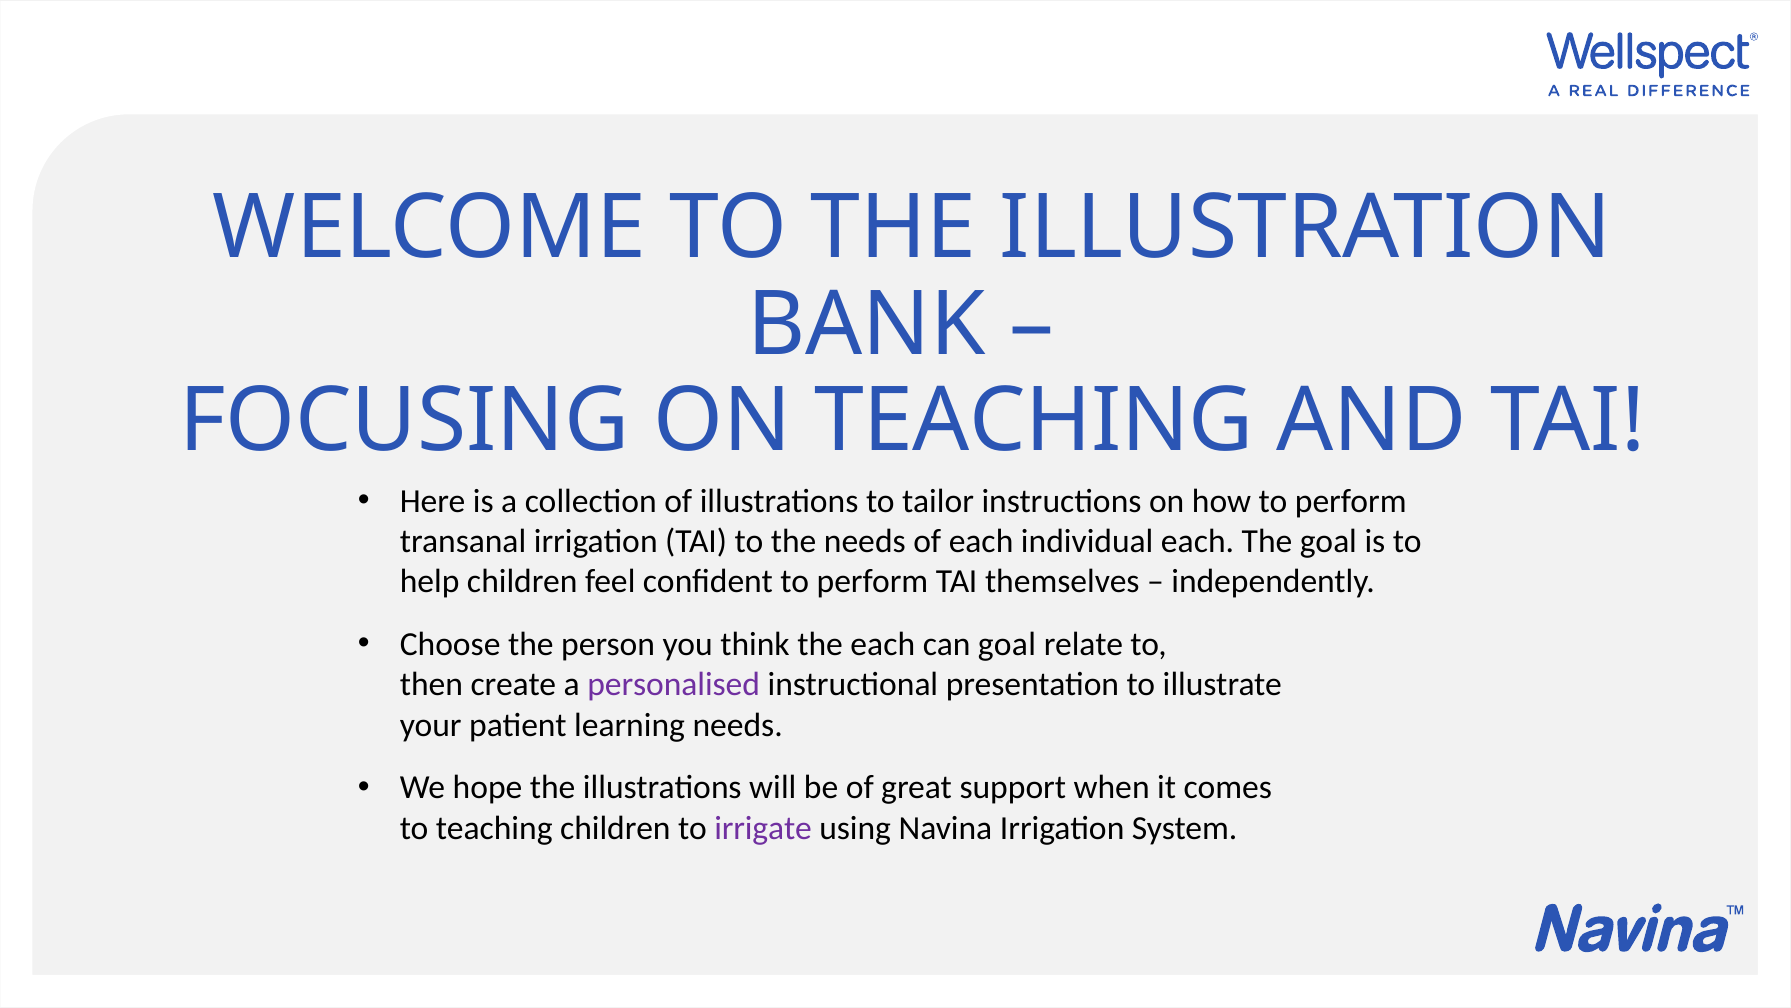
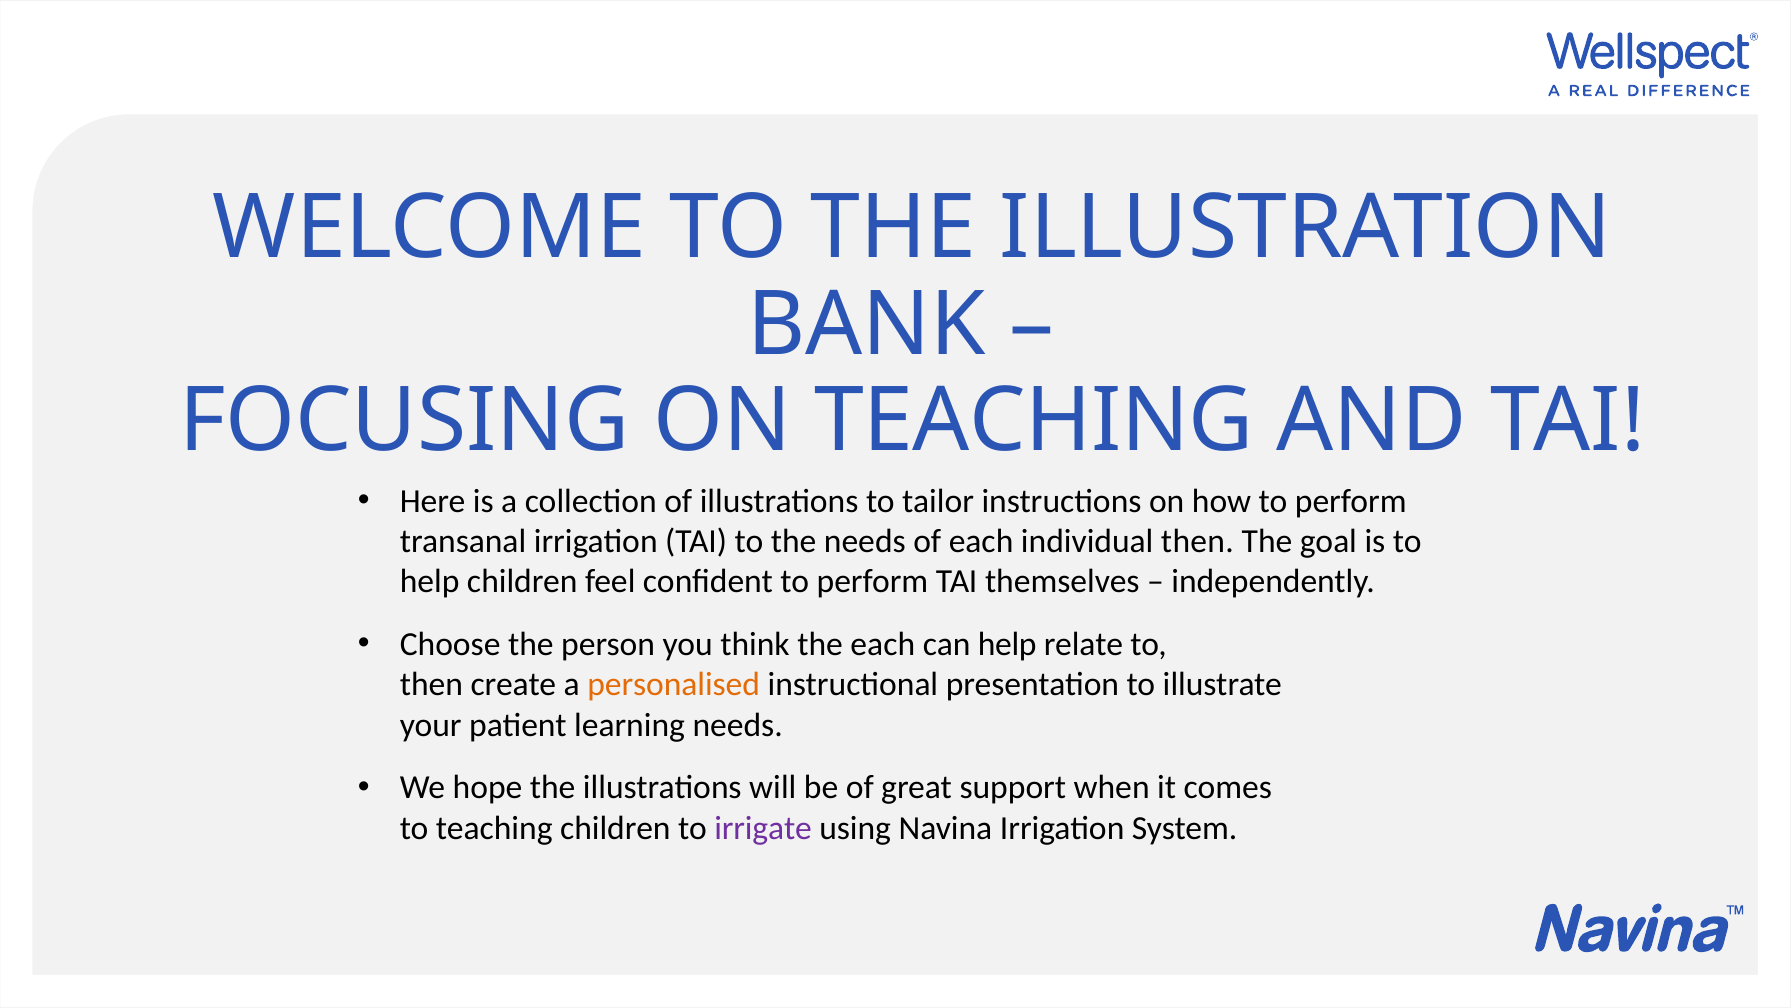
individual each: each -> then (1197, 541)
can goal: goal -> help (1007, 644)
personalised colour: purple -> orange (674, 684)
